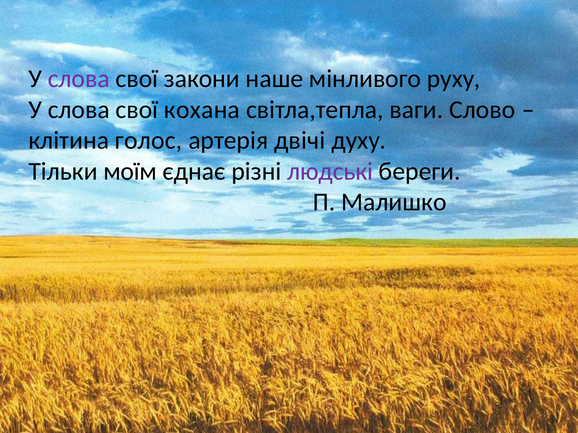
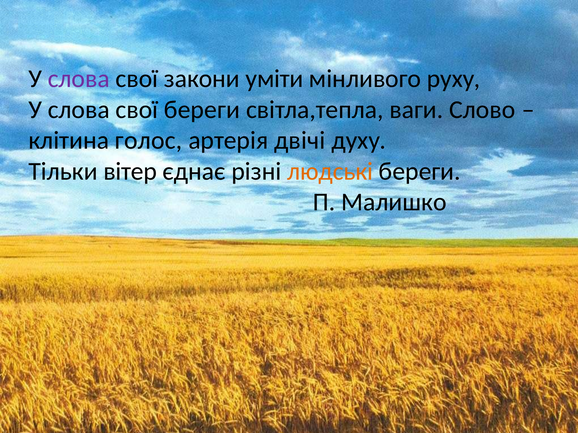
наше: наше -> уміти (275, 79)
свої кохана: кохана -> береги (202, 110)
моїм: моїм -> вітер (130, 171)
людські colour: purple -> orange (330, 171)
